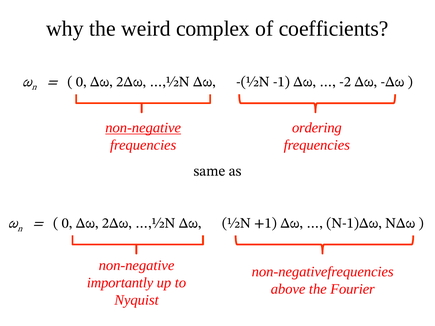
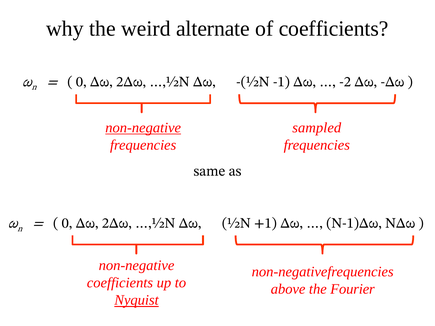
complex: complex -> alternate (213, 29)
ordering: ordering -> sampled (317, 128)
importantly: importantly -> coefficients (120, 283)
Nyquist underline: none -> present (137, 300)
